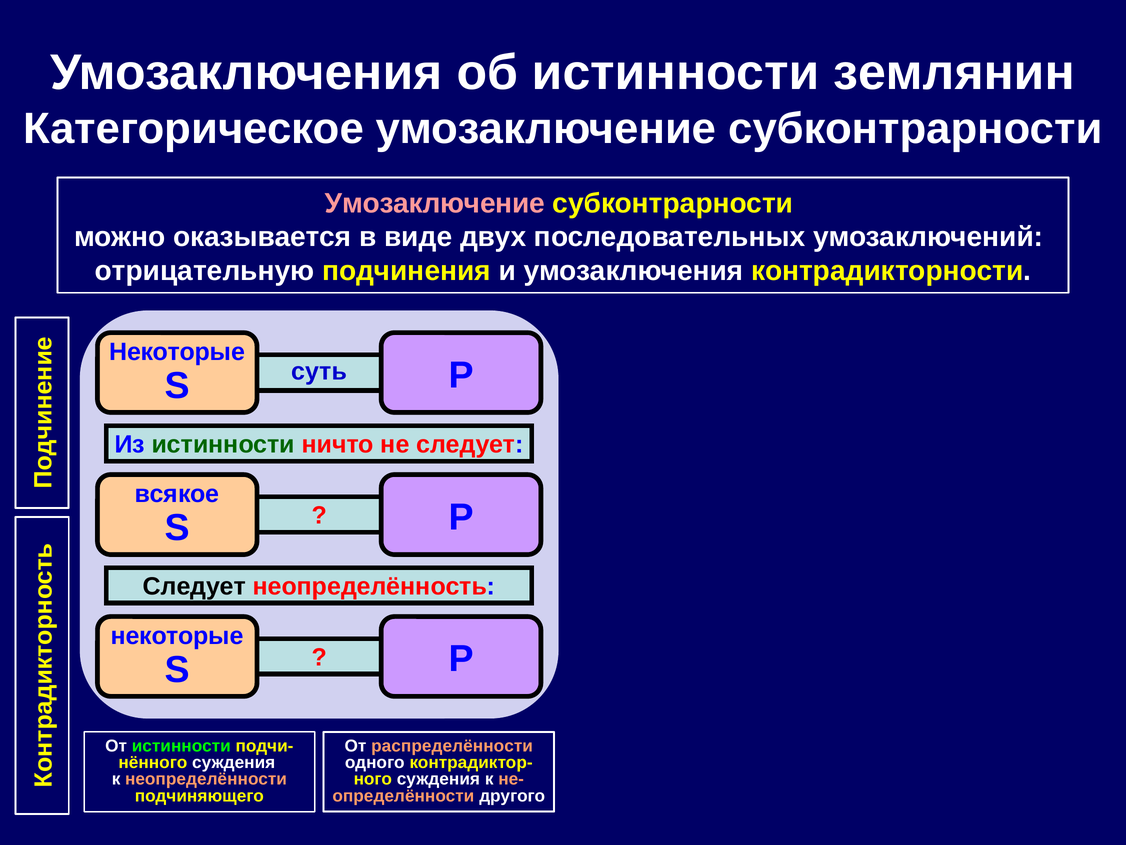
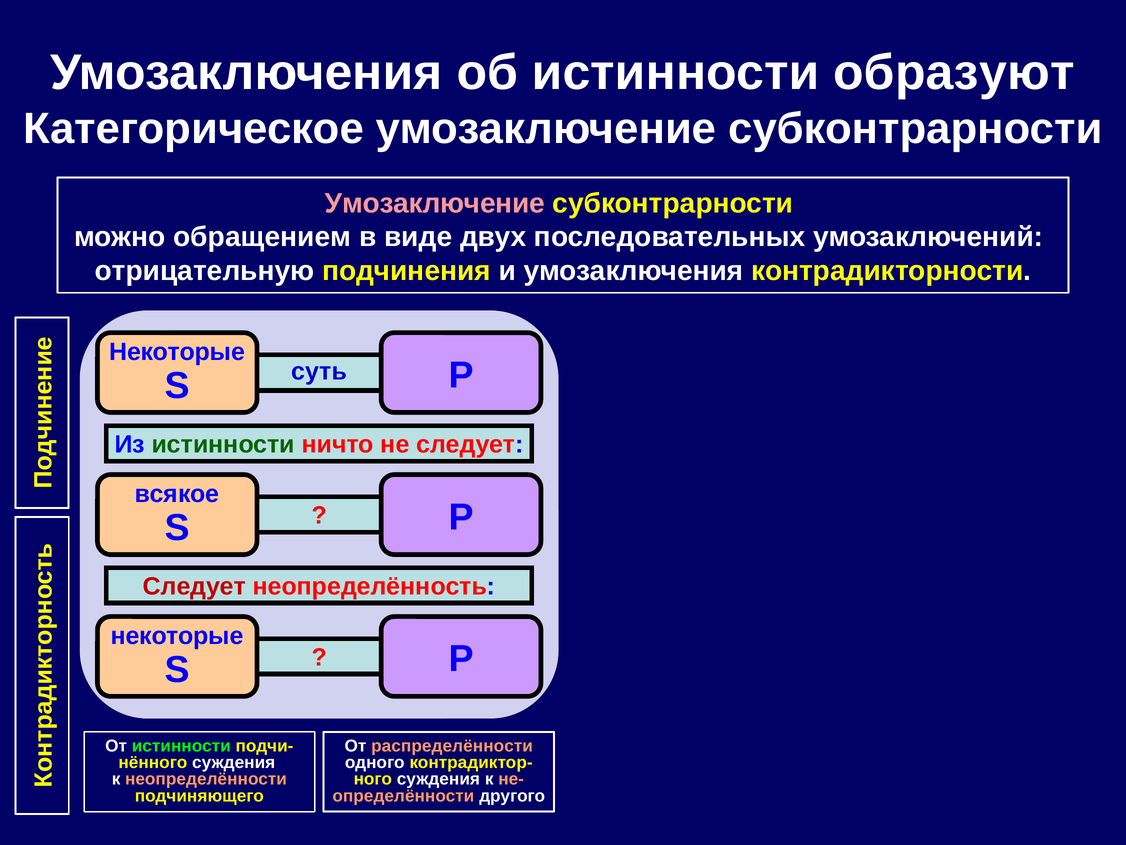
землянин: землянин -> образуют (954, 73)
оказывается: оказывается -> обращением (262, 237)
Следует colour: black -> red (194, 586)
